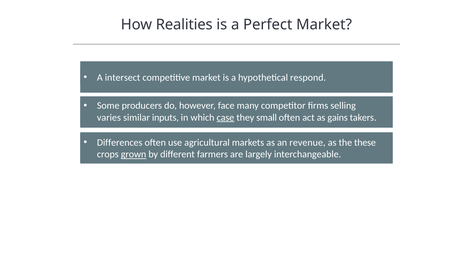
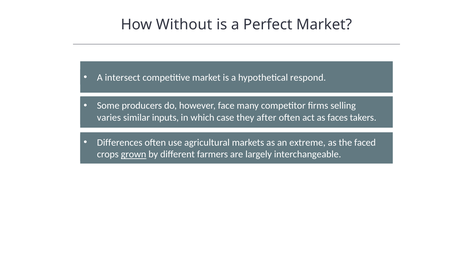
Realities: Realities -> Without (184, 25)
case underline: present -> none (225, 118)
small: small -> after (266, 118)
gains: gains -> faces (338, 118)
revenue: revenue -> extreme (307, 143)
these: these -> faced (365, 143)
